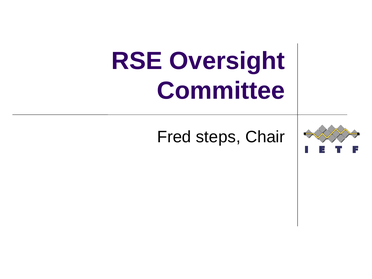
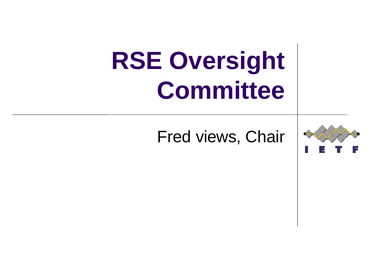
steps: steps -> views (218, 137)
